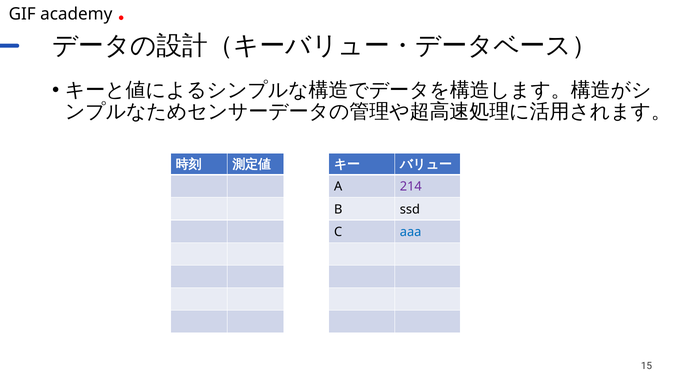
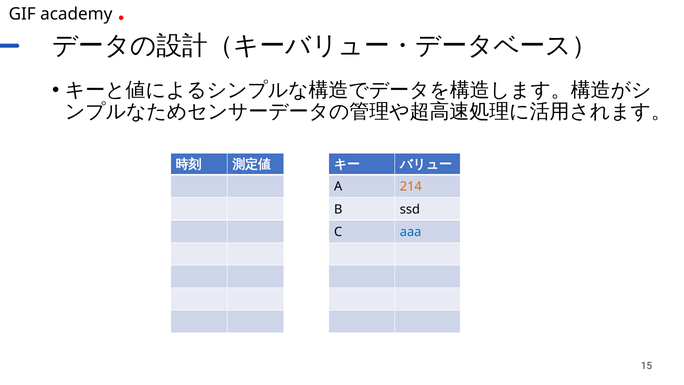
214 colour: purple -> orange (411, 187)
